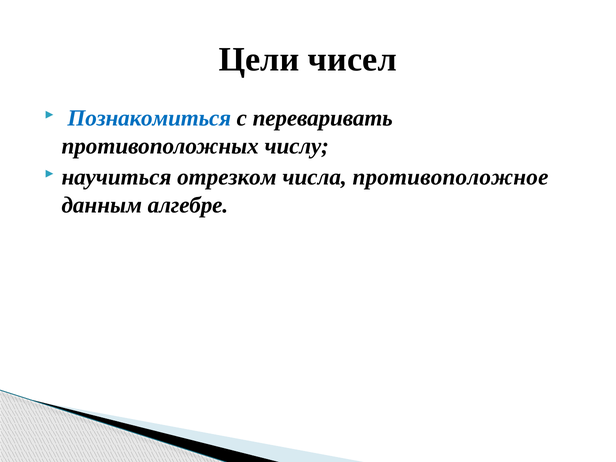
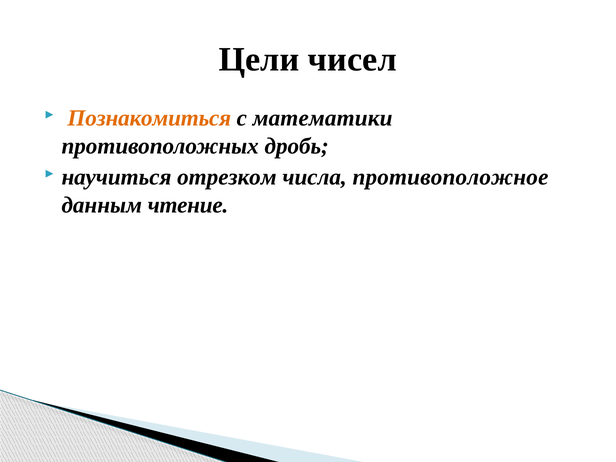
Познакомиться colour: blue -> orange (149, 118)
переваривать: переваривать -> математики (323, 118)
числу: числу -> дробь (297, 146)
алгебре: алгебре -> чтение (188, 205)
